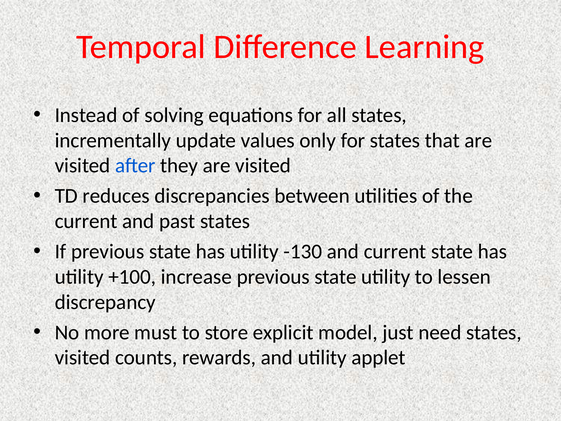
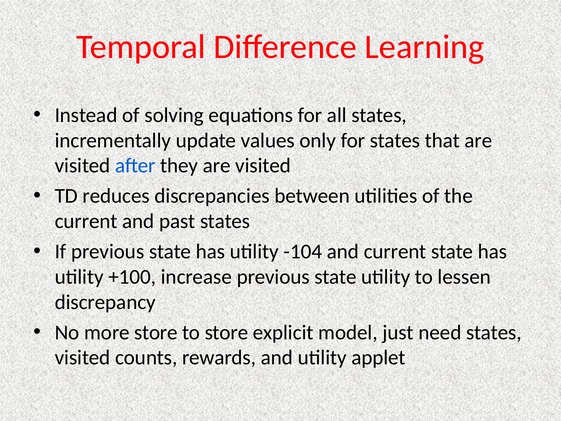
-130: -130 -> -104 (303, 251)
more must: must -> store (156, 332)
